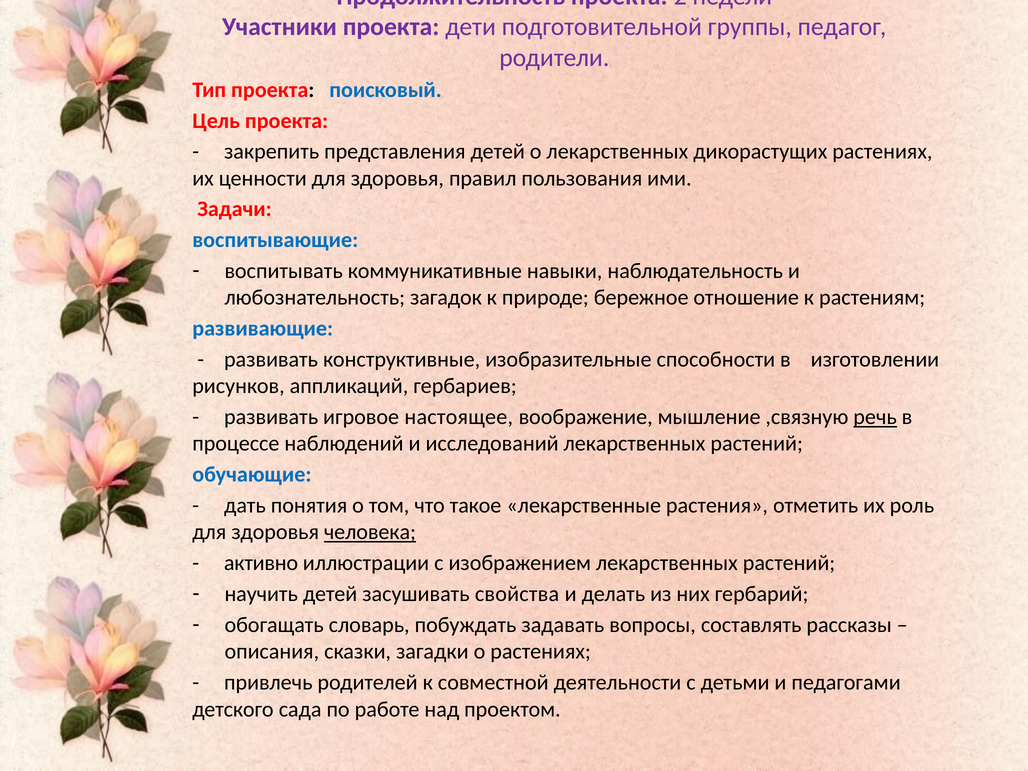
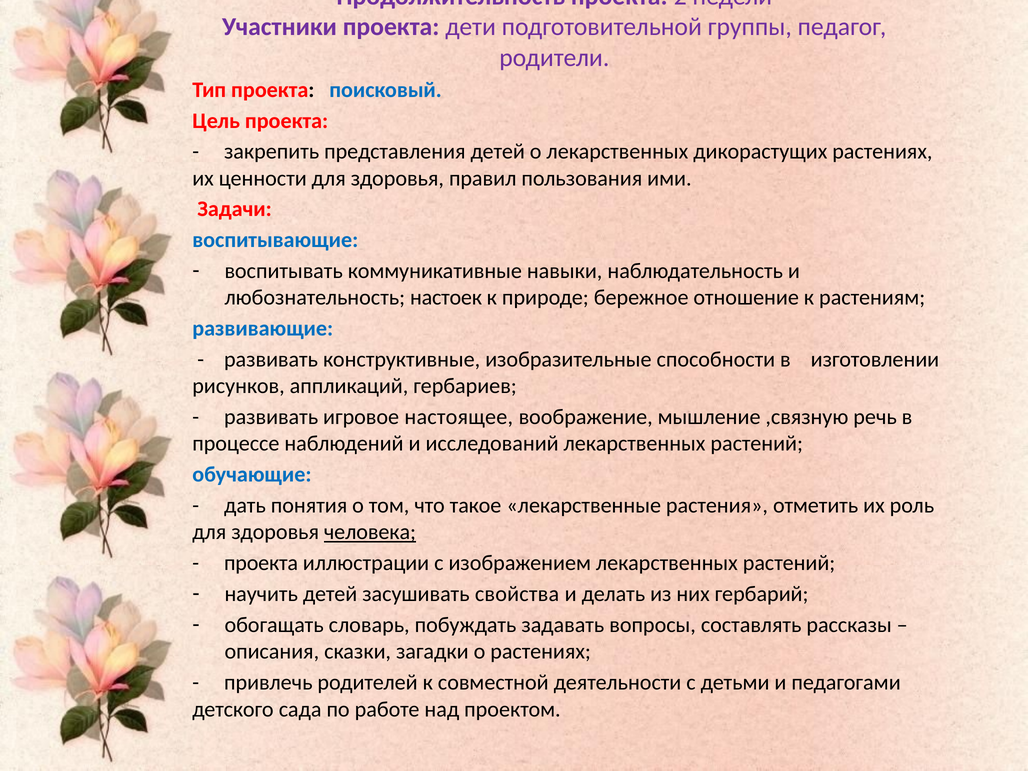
загадок: загадок -> настоек (446, 298)
речь underline: present -> none (875, 417)
активно: активно -> проекта (261, 563)
